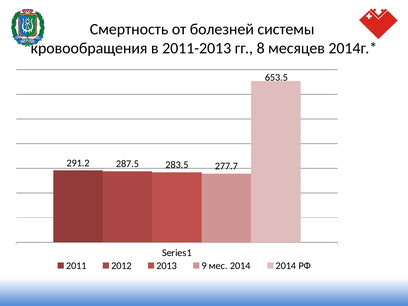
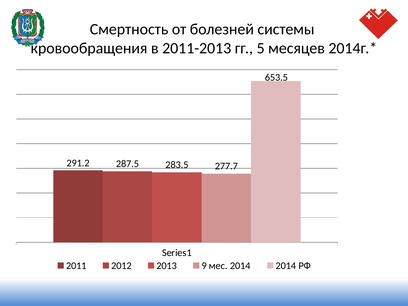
8: 8 -> 5 (261, 48)
